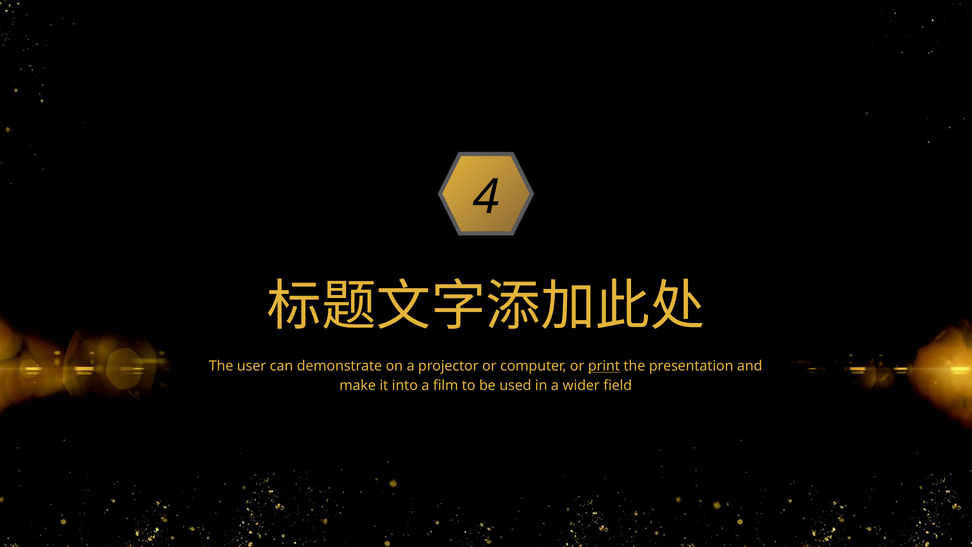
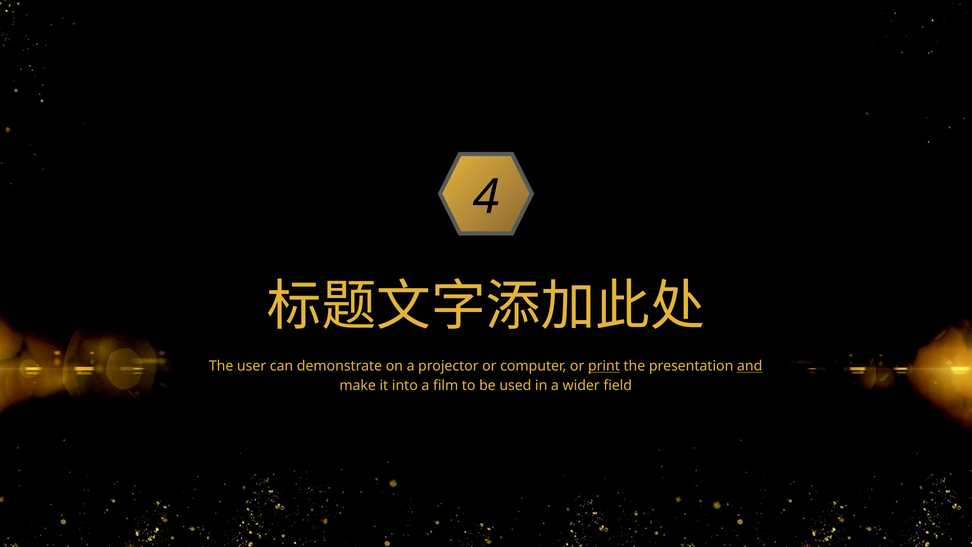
and underline: none -> present (750, 366)
